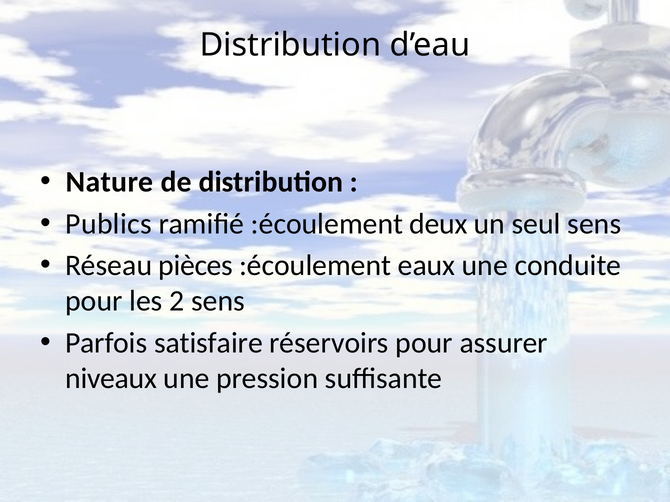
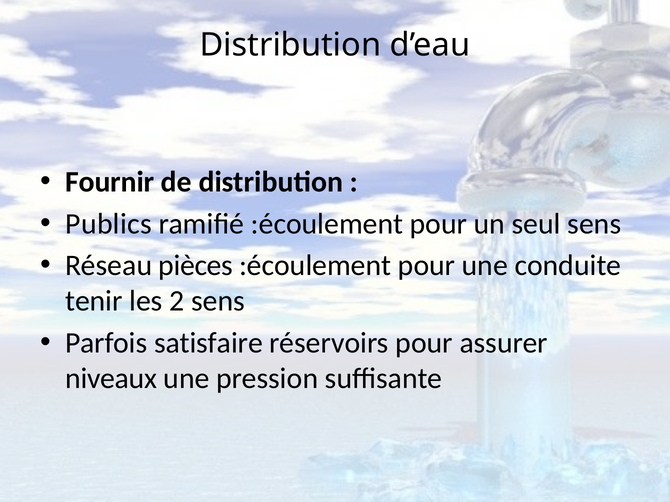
Nature: Nature -> Fournir (110, 182)
ramifié :écoulement deux: deux -> pour (438, 224)
eaux: eaux -> pour (427, 266)
pour: pour -> tenir (94, 301)
